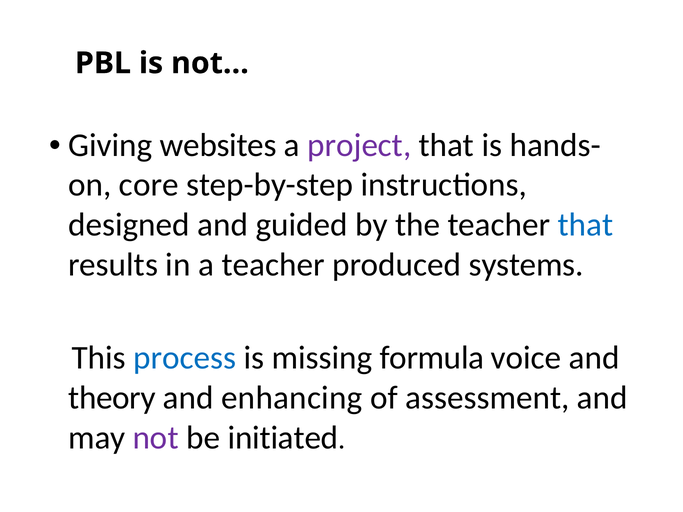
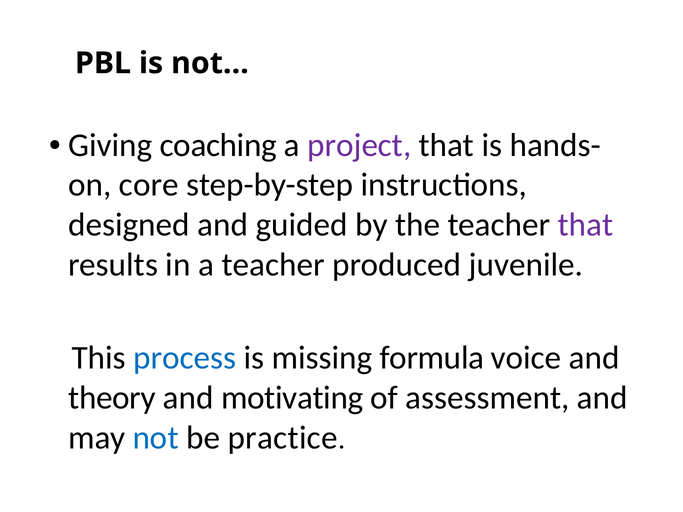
websites: websites -> coaching (218, 145)
that colour: blue -> purple (586, 225)
systems: systems -> juvenile (526, 265)
enhancing: enhancing -> motivating (292, 398)
not colour: purple -> blue (156, 438)
initiated: initiated -> practice (283, 438)
